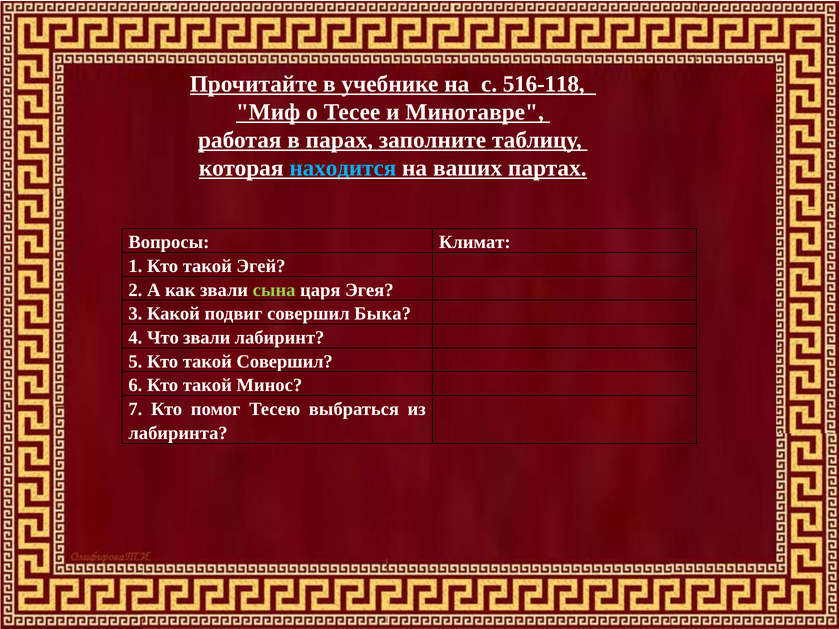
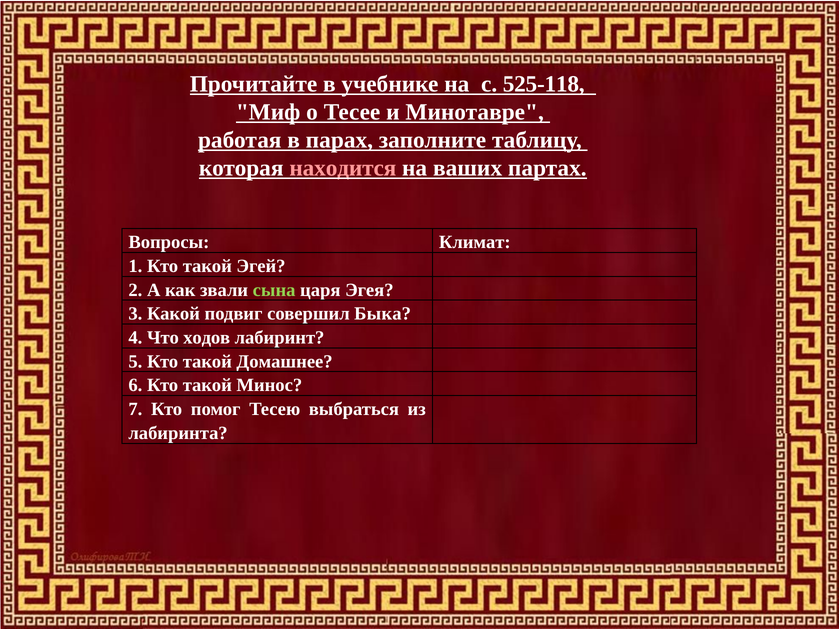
516-118: 516-118 -> 525-118 (544, 84)
находится colour: light blue -> pink (343, 168)
Что звали: звали -> ходов (207, 338)
такой Совершил: Совершил -> Домашнее (285, 362)
